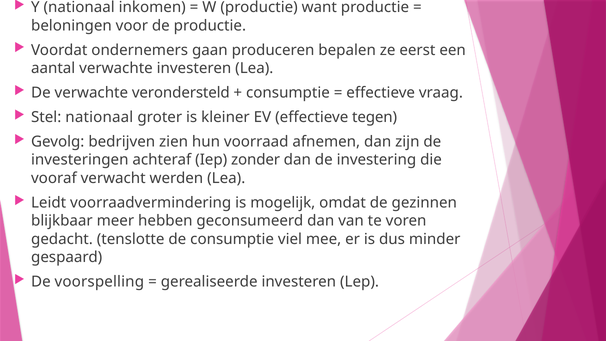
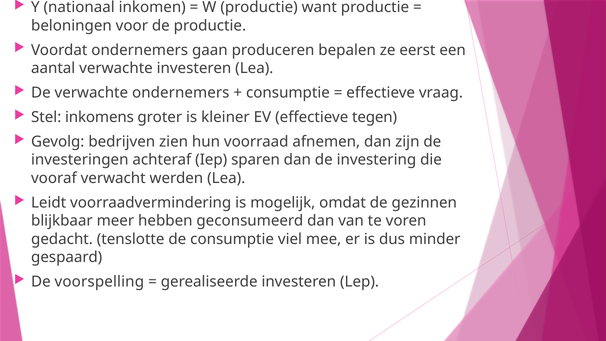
verwachte verondersteld: verondersteld -> ondernemers (181, 93)
Stel nationaal: nationaal -> inkomens (99, 117)
zonder: zonder -> sparen (256, 160)
